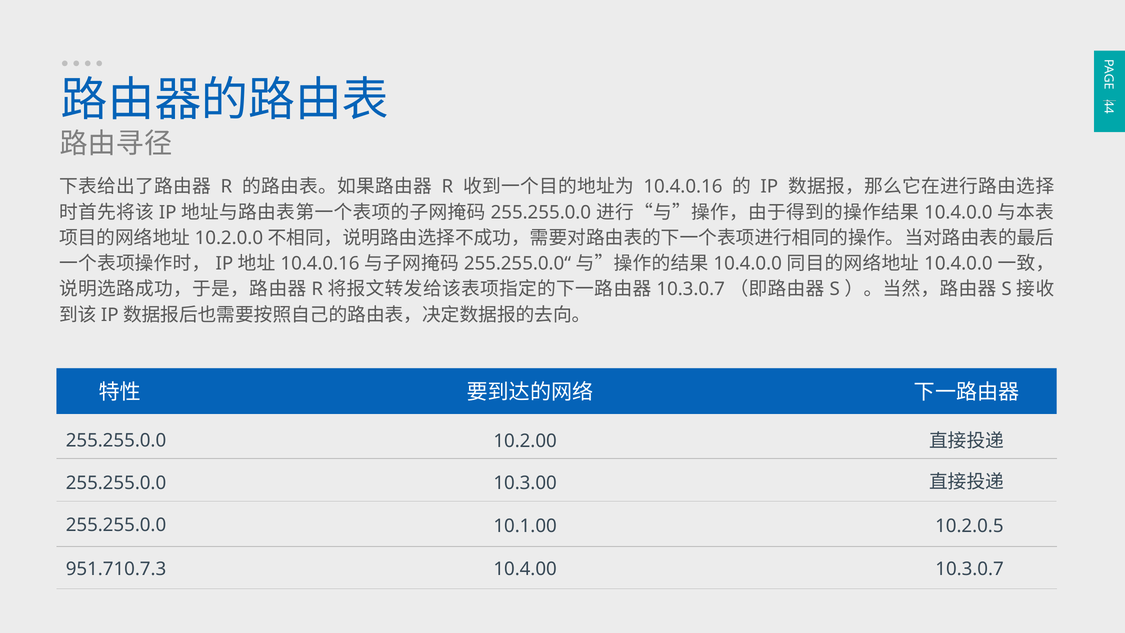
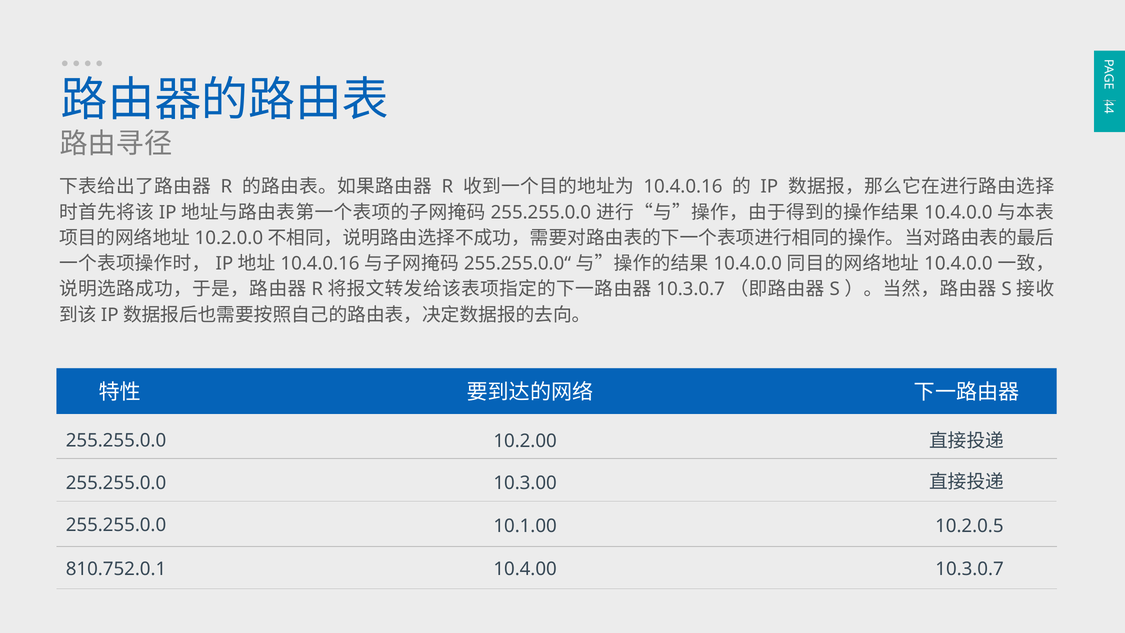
951.710.7.3: 951.710.7.3 -> 810.752.0.1 (116, 569)
